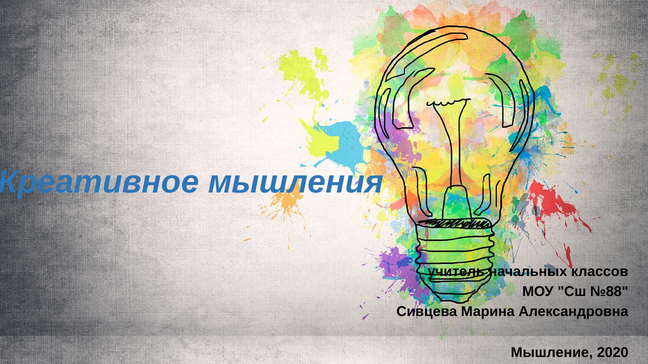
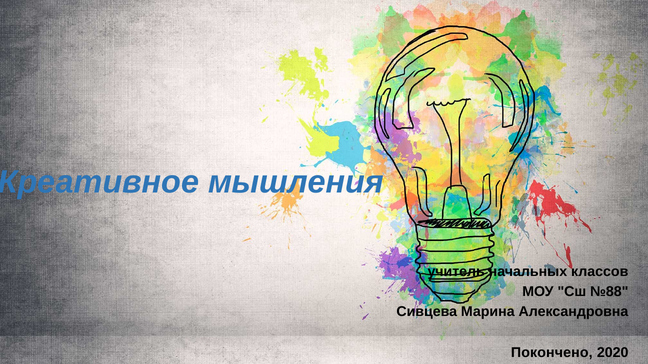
Мышление: Мышление -> Покончено (552, 353)
